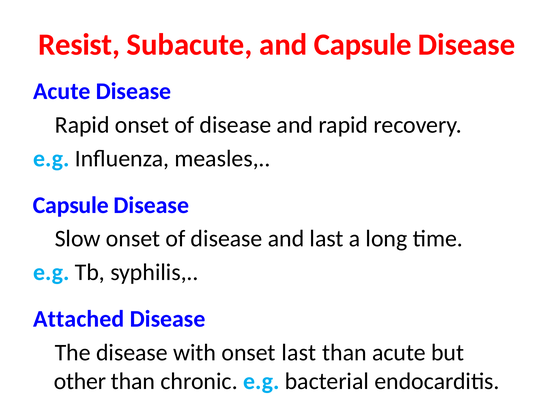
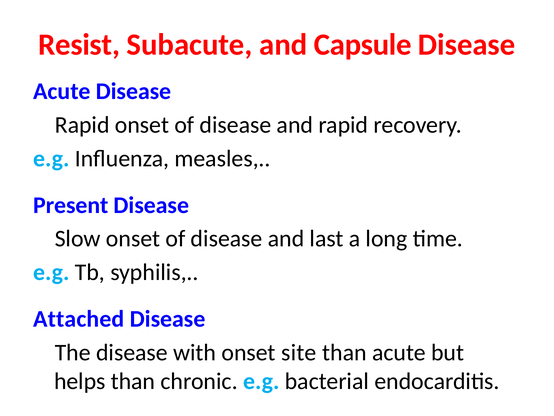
Capsule: Capsule -> Present (71, 205)
onset last: last -> site (299, 352)
other: other -> helps (80, 381)
